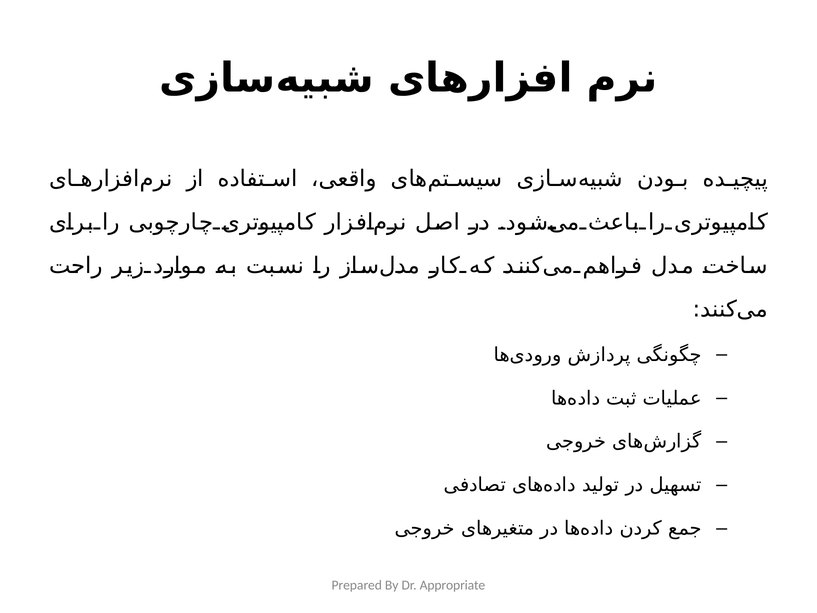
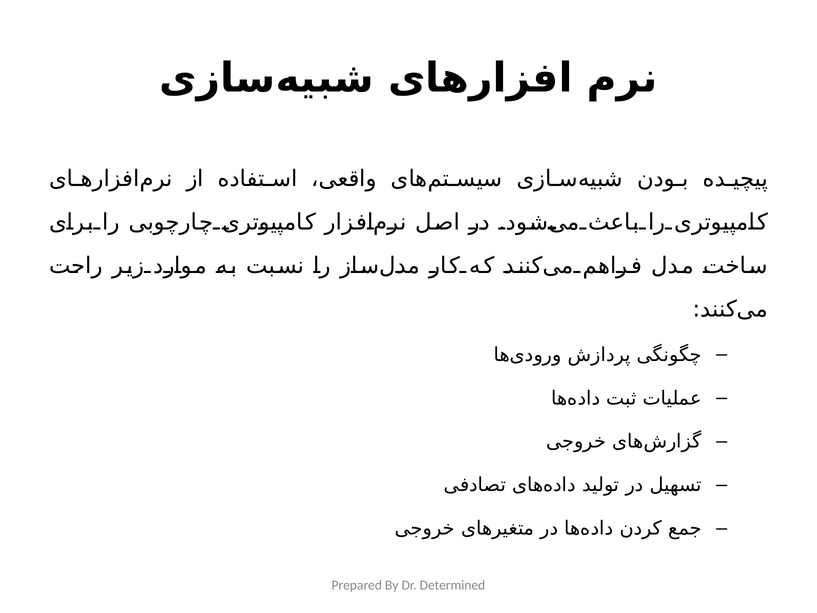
Appropriate: Appropriate -> Determined (452, 585)
